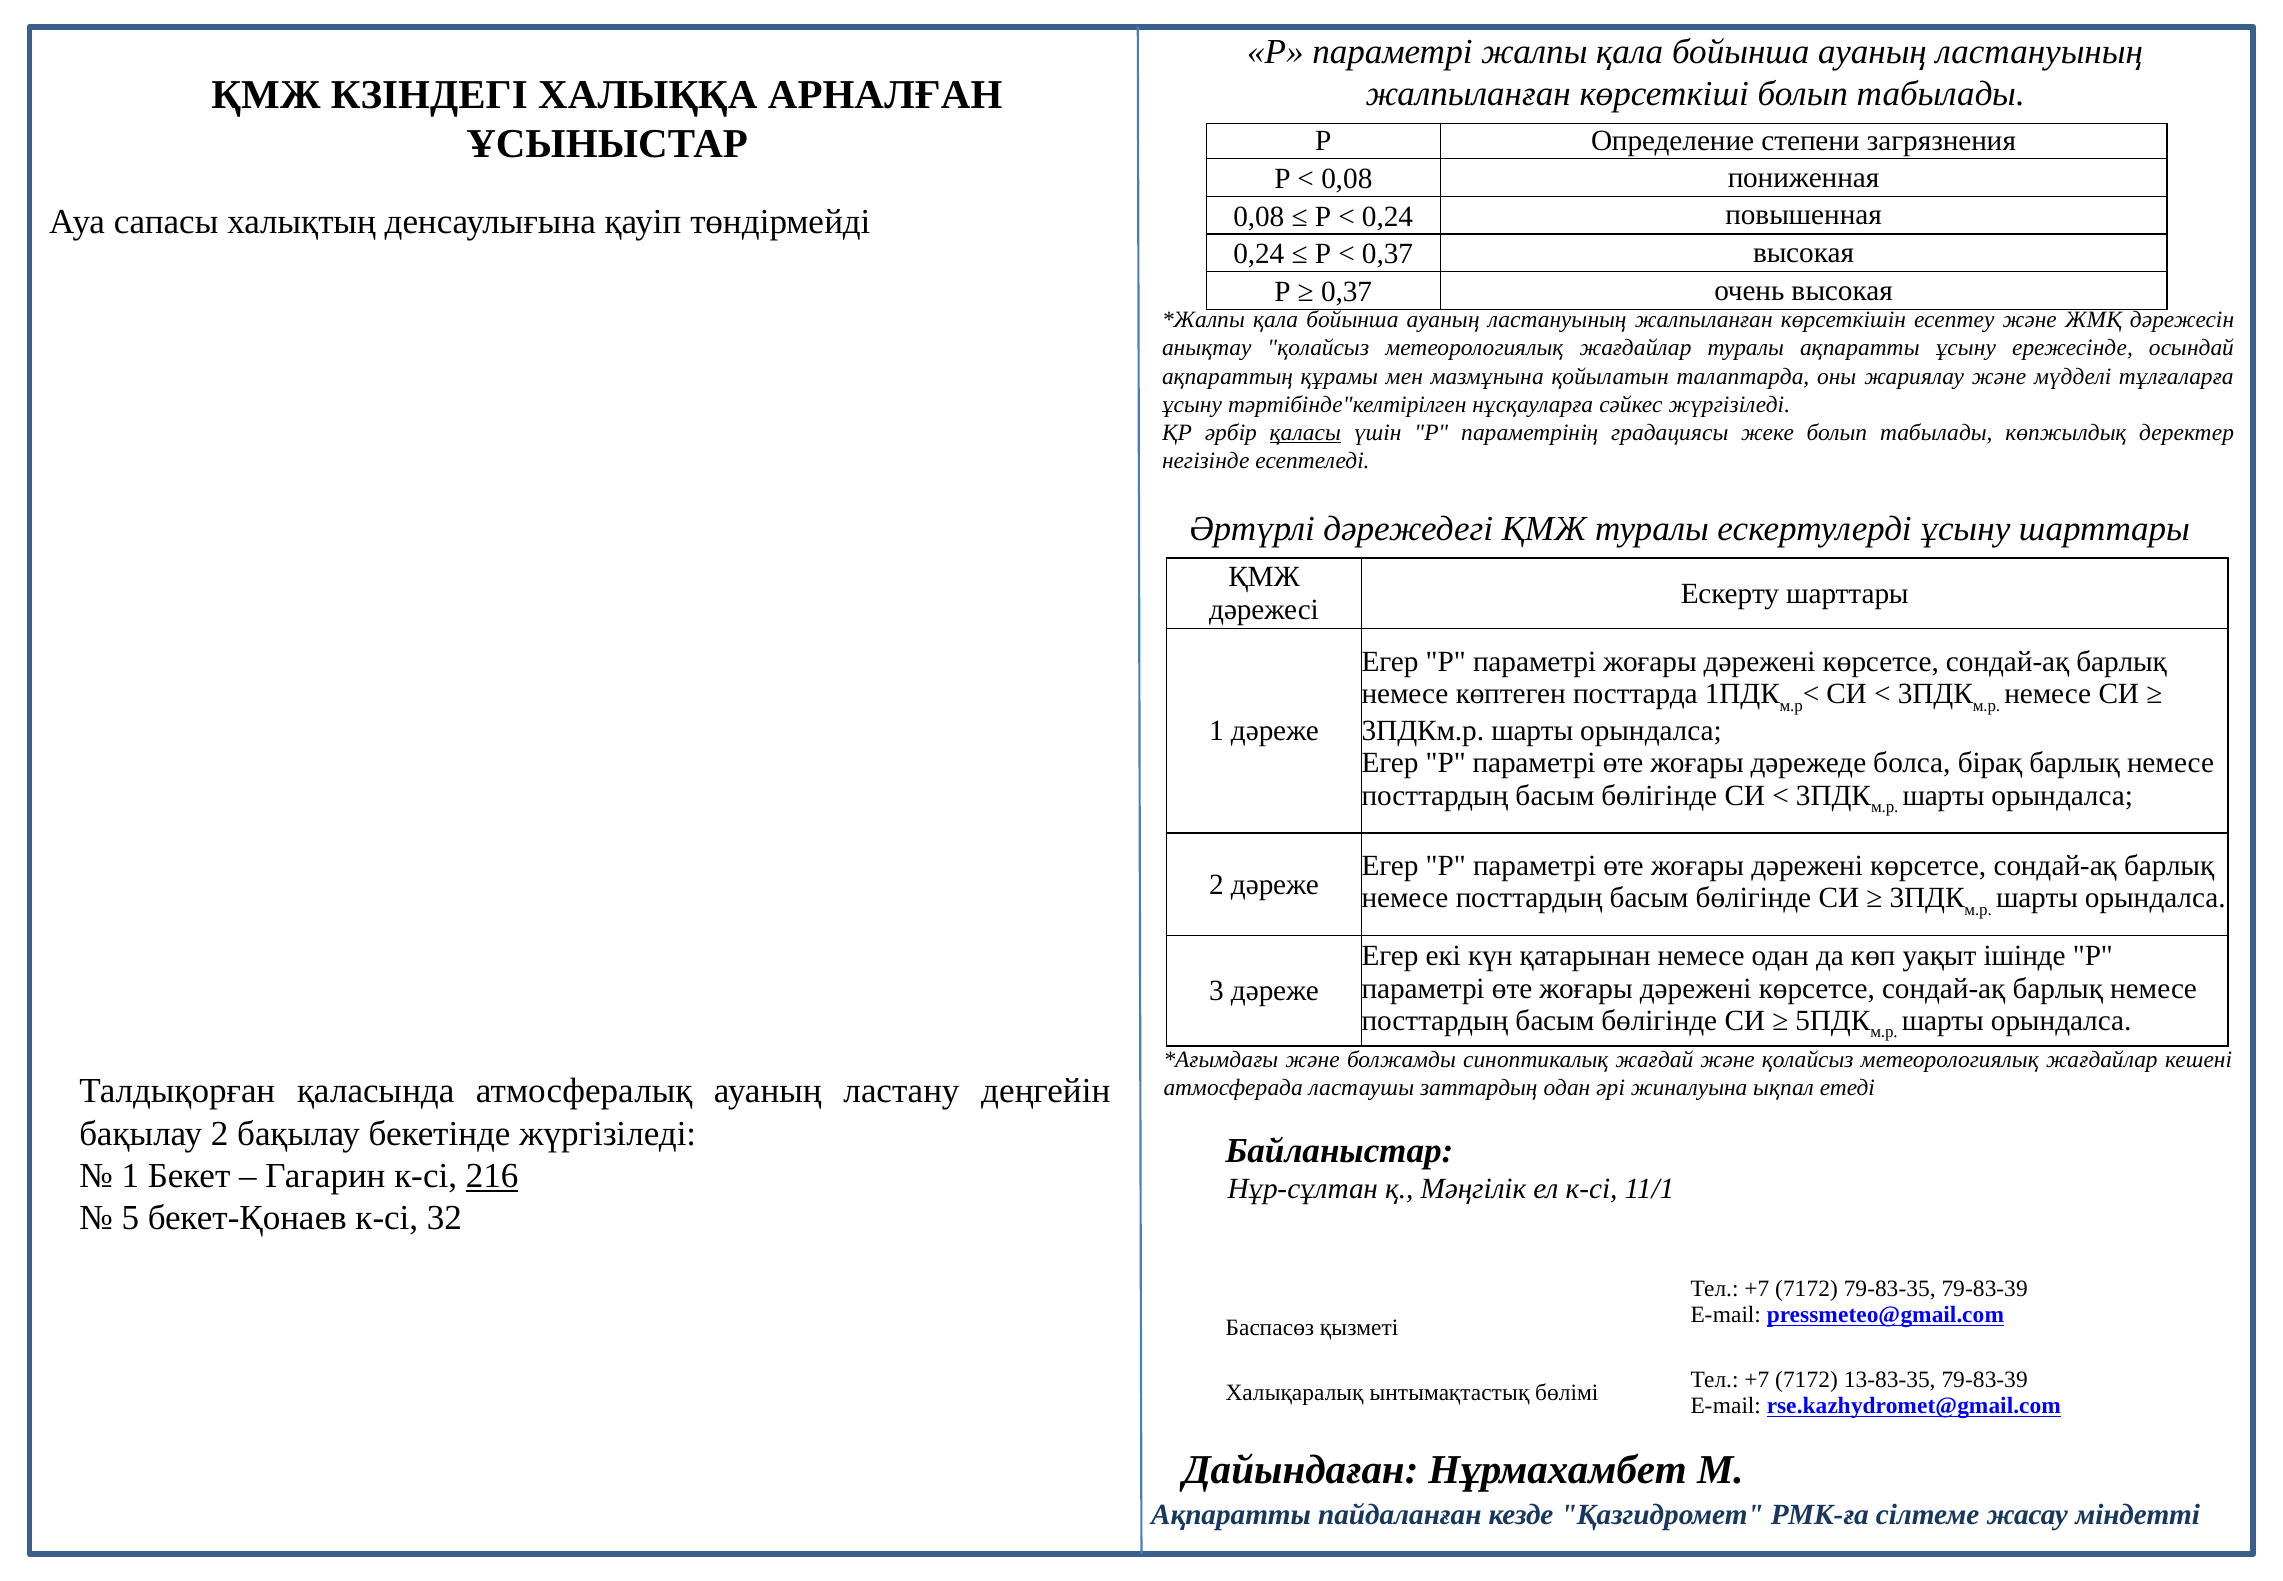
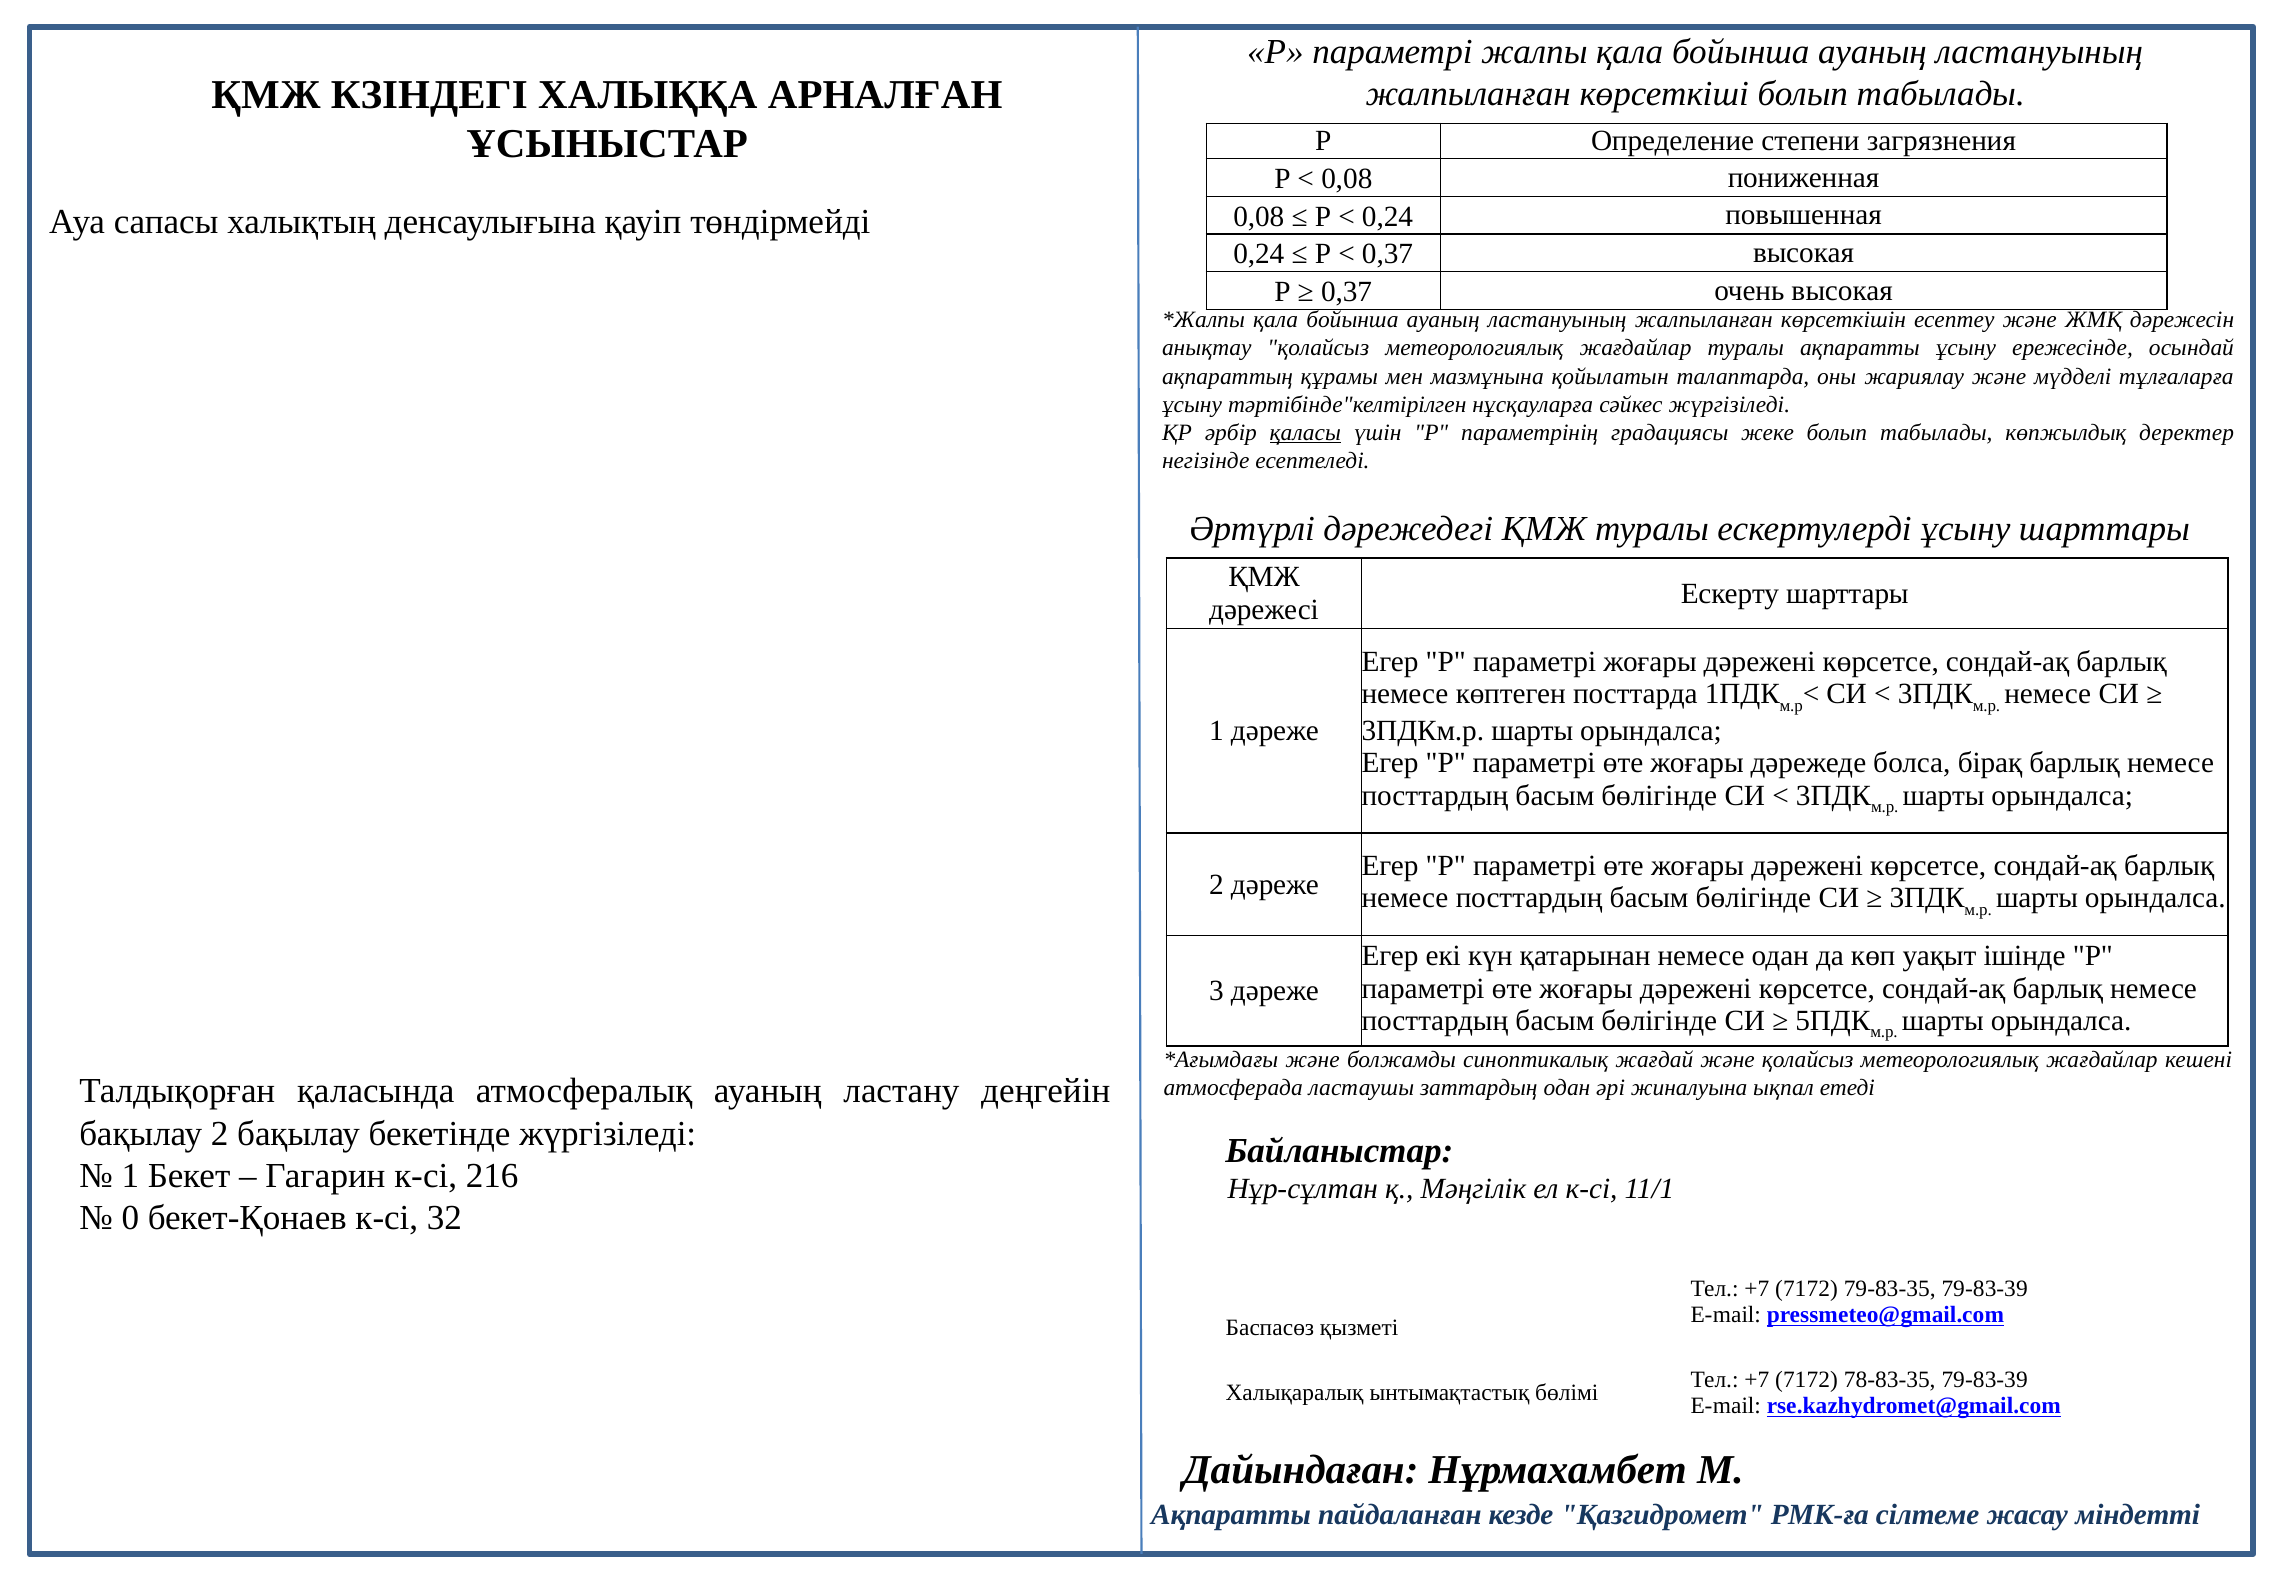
216 underline: present -> none (492, 1175)
5: 5 -> 0 (130, 1217)
13-83-35: 13-83-35 -> 78-83-35 (1890, 1380)
